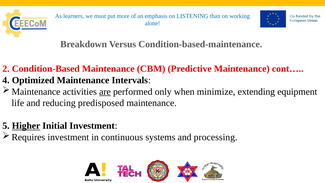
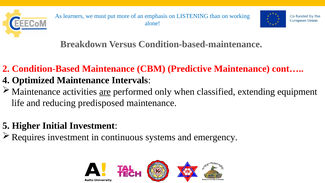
minimize: minimize -> classified (216, 92)
Higher underline: present -> none (26, 126)
processing: processing -> emergency (216, 137)
